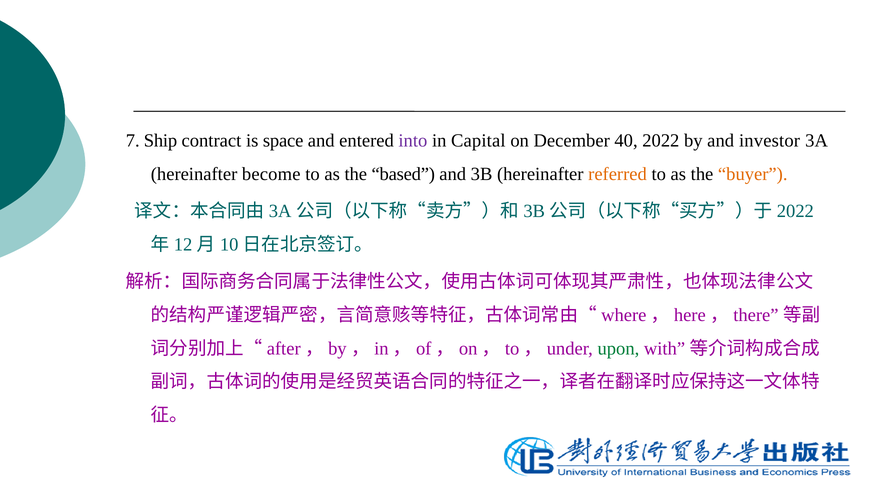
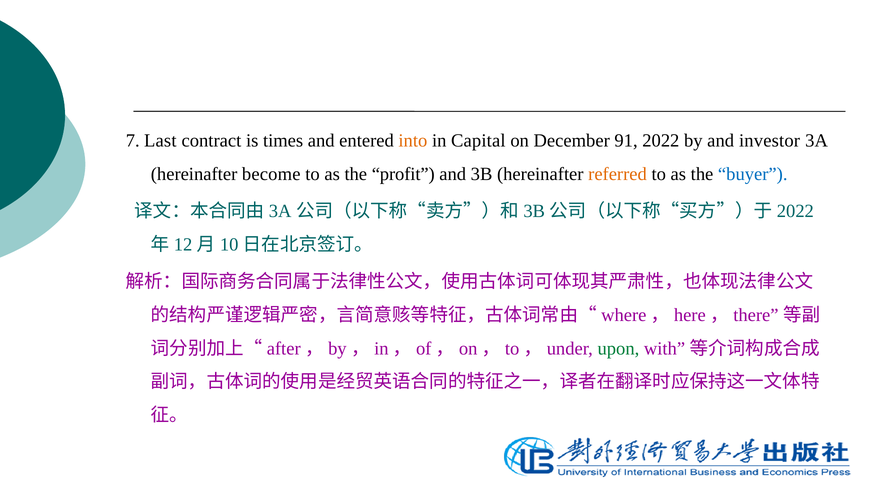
Ship: Ship -> Last (160, 141)
space: space -> times (283, 141)
into colour: purple -> orange (413, 141)
40: 40 -> 91 (626, 141)
based: based -> profit (403, 174)
buyer colour: orange -> blue (753, 174)
